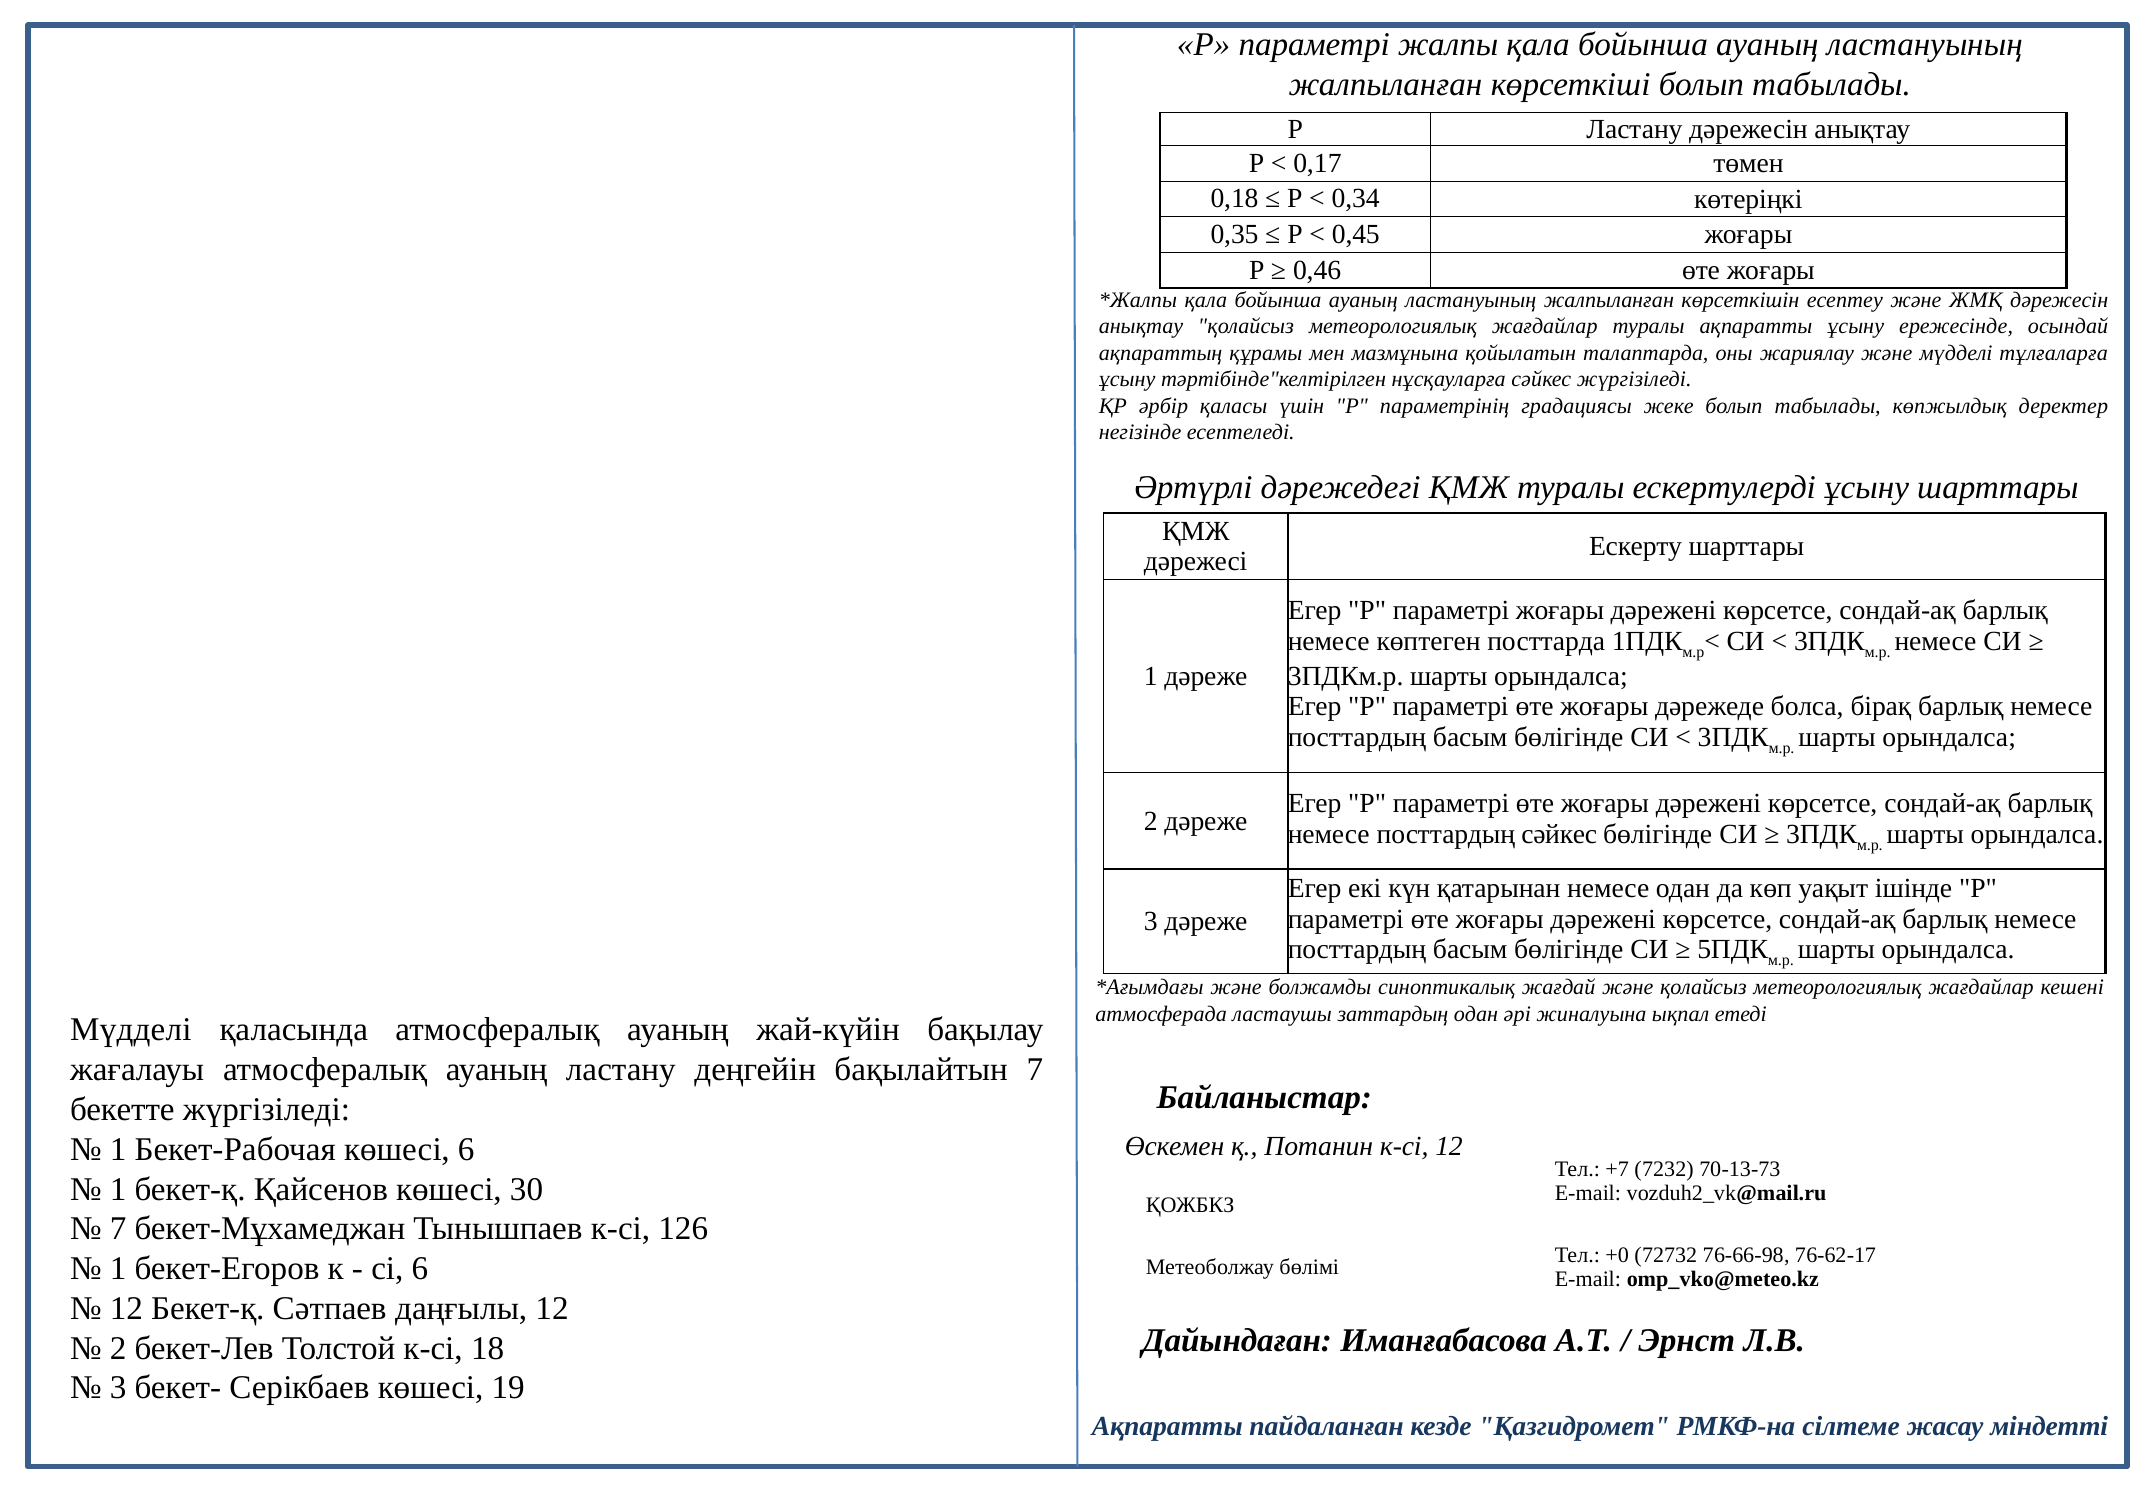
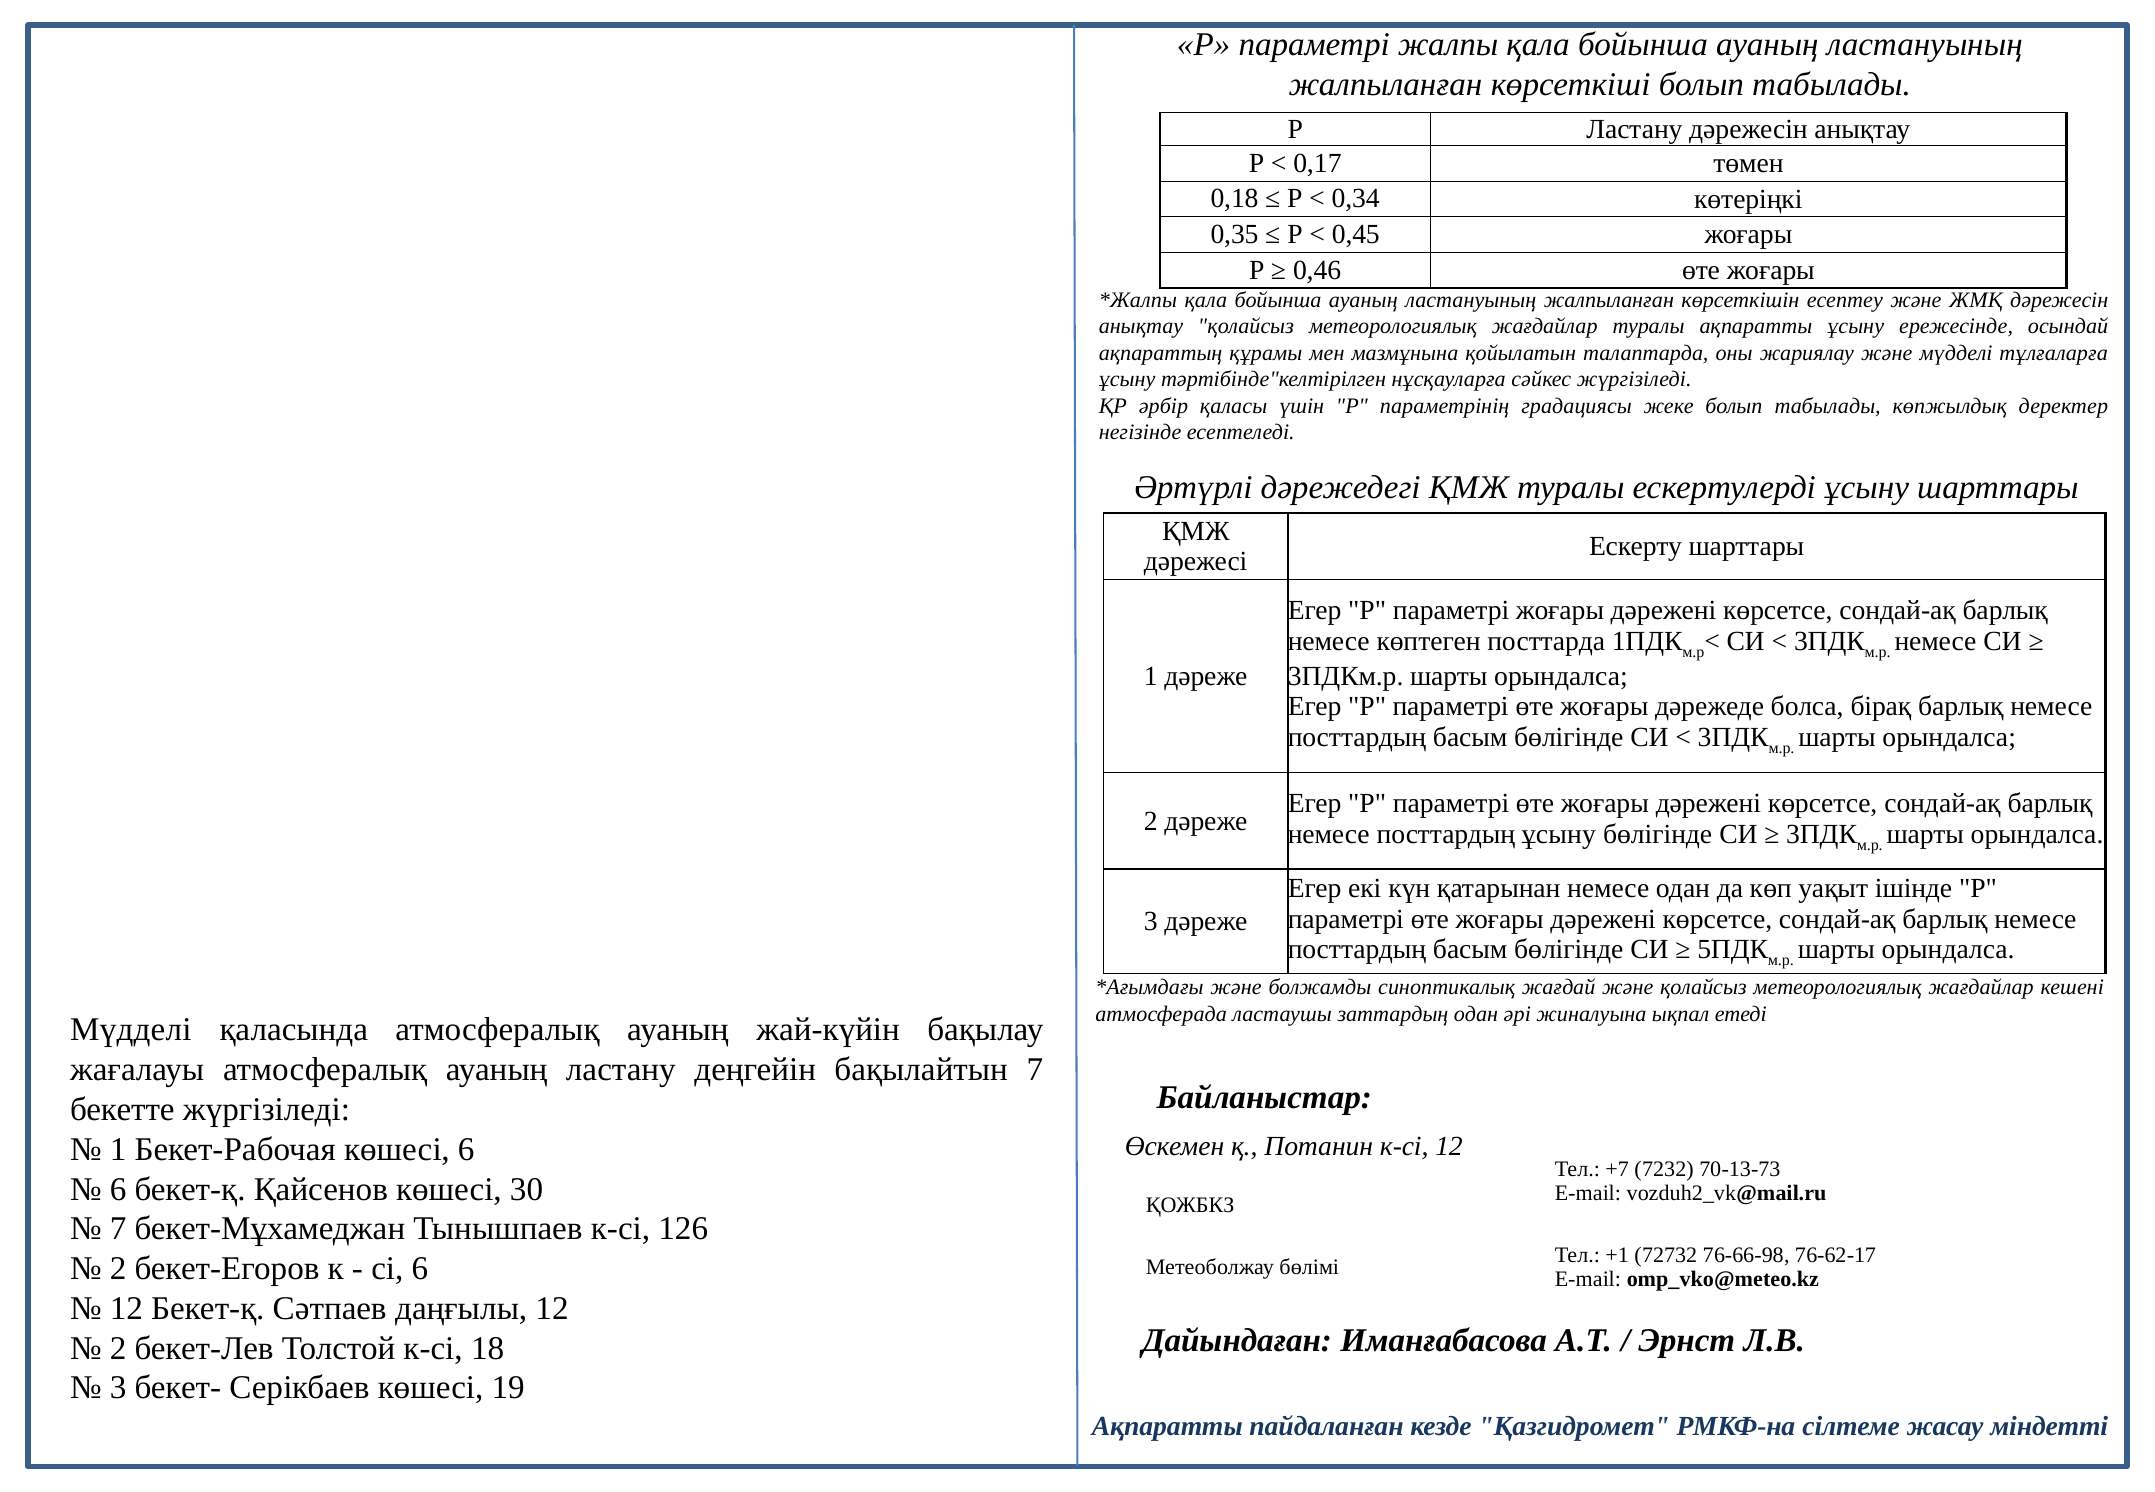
посттардың сәйкес: сәйкес -> ұсыну (1559, 834)
1: 1 -> 6 (118, 1189)
+0: +0 -> +1 (1617, 1255)
1: 1 -> 2 (118, 1269)
